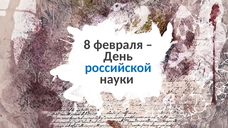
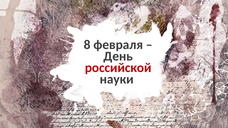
российской colour: blue -> red (118, 68)
